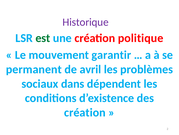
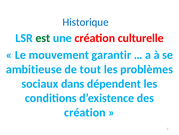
Historique colour: purple -> blue (86, 22)
politique: politique -> culturelle (141, 38)
permanent: permanent -> ambitieuse (34, 69)
avril: avril -> tout (90, 69)
